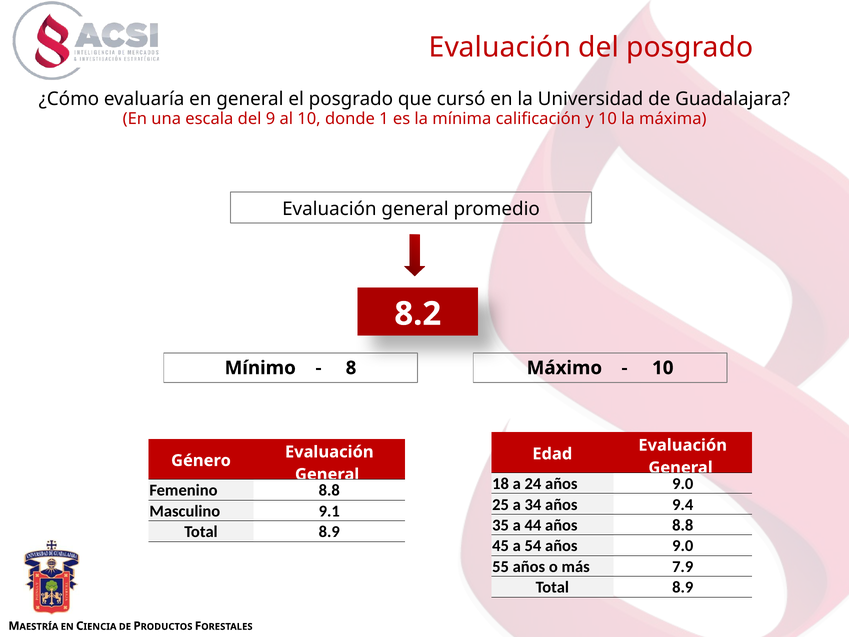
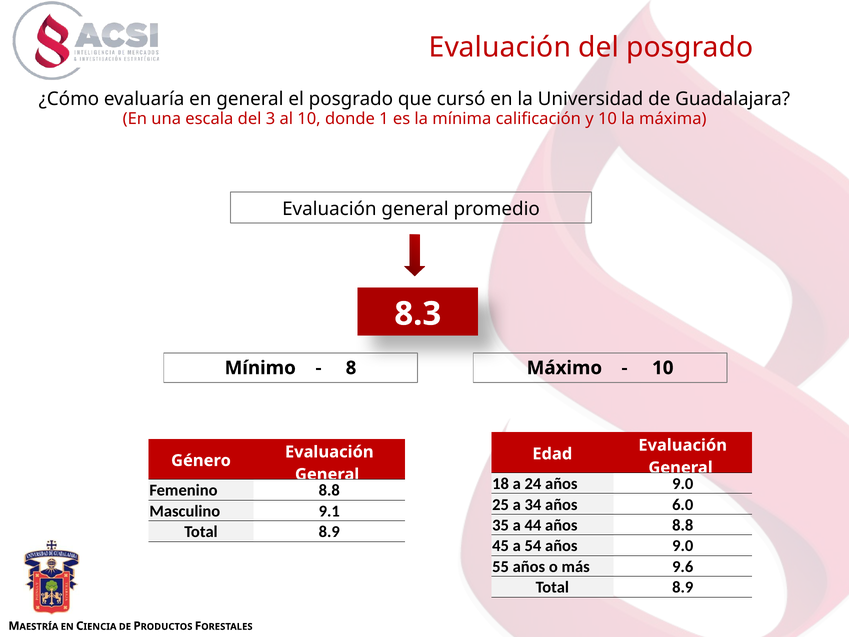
9: 9 -> 3 (271, 119)
8.2: 8.2 -> 8.3 (418, 314)
9.4: 9.4 -> 6.0 (683, 504)
7.9: 7.9 -> 9.6 (683, 567)
